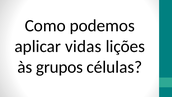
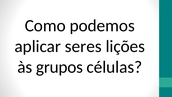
vidas: vidas -> seres (83, 46)
